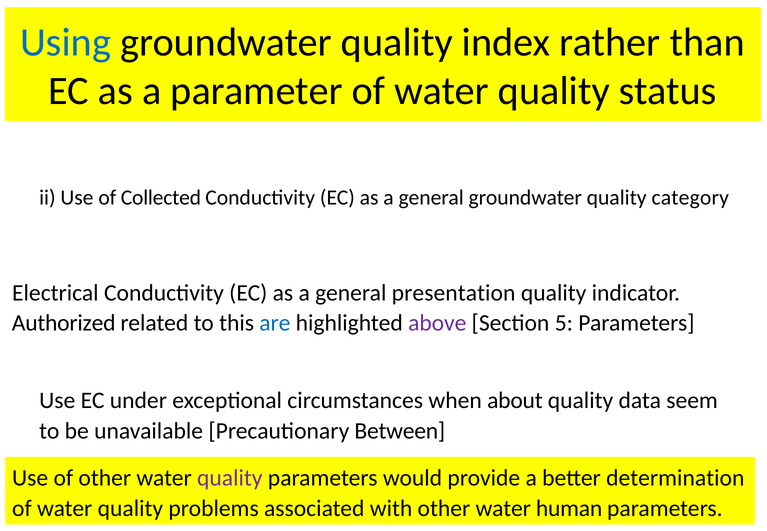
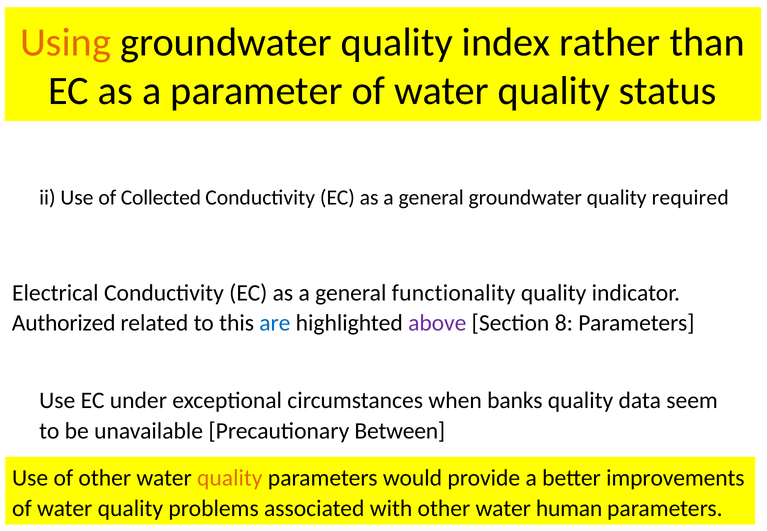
Using colour: blue -> orange (66, 43)
category: category -> required (690, 198)
presentation: presentation -> functionality (454, 293)
5: 5 -> 8 (564, 323)
about: about -> banks (515, 401)
quality colour: purple -> orange (230, 478)
determination: determination -> improvements (675, 478)
